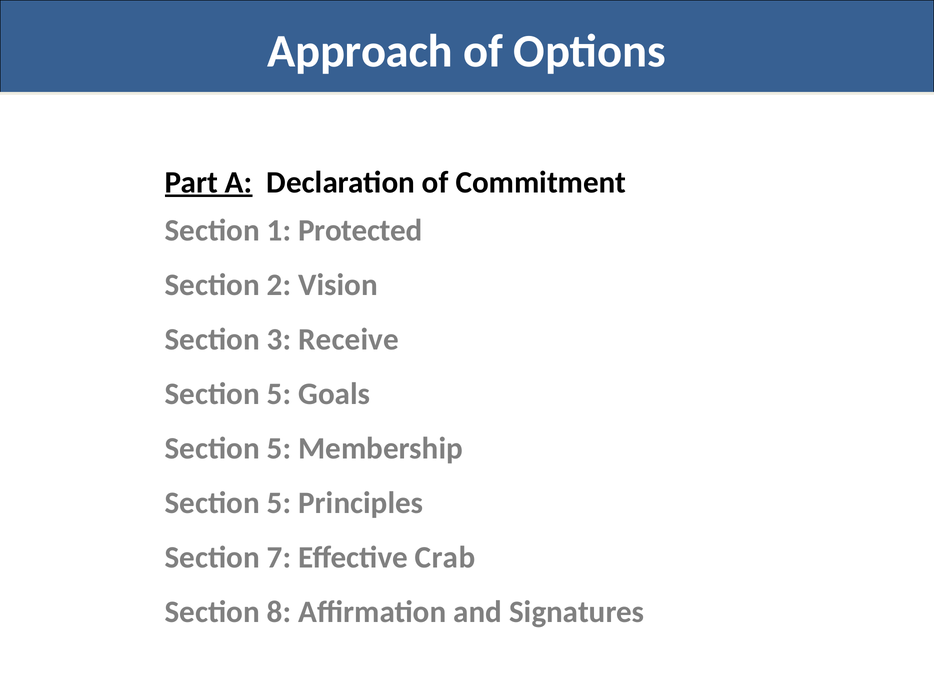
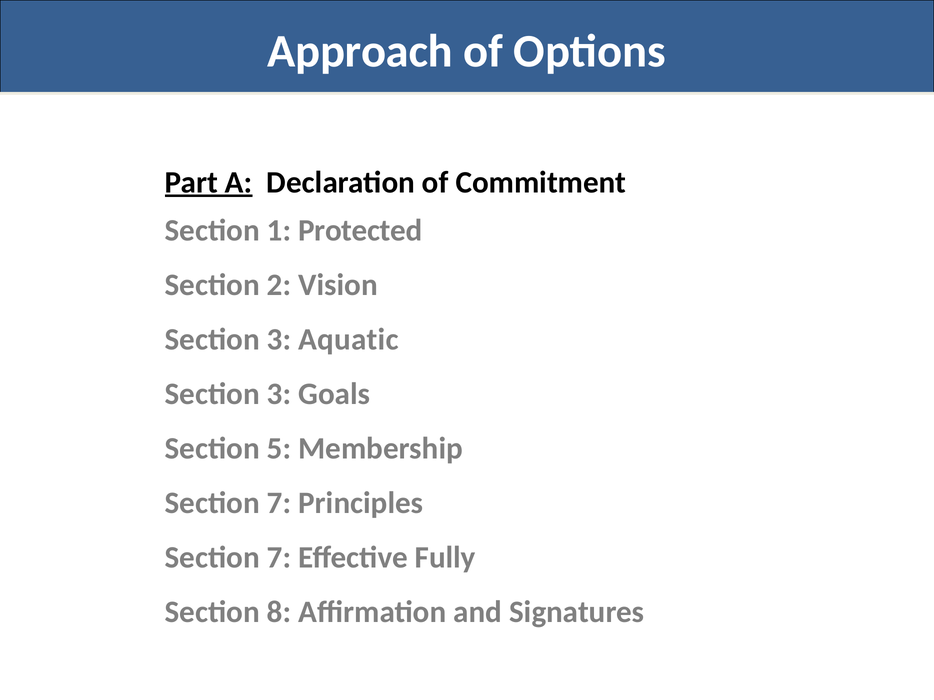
Receive: Receive -> Aquatic (348, 340)
5: 5 -> 3 (279, 394)
5: 5 -> 7 (279, 503)
Crab: Crab -> Fully (445, 558)
